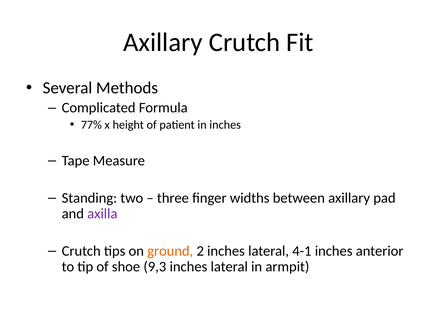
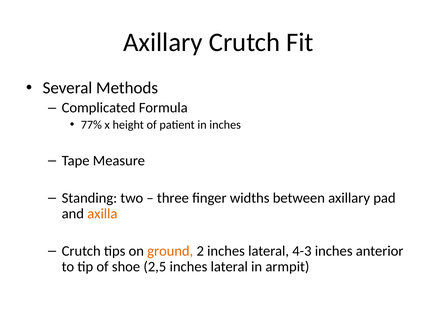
axilla colour: purple -> orange (102, 214)
4-1: 4-1 -> 4-3 (302, 251)
9,3: 9,3 -> 2,5 (155, 266)
